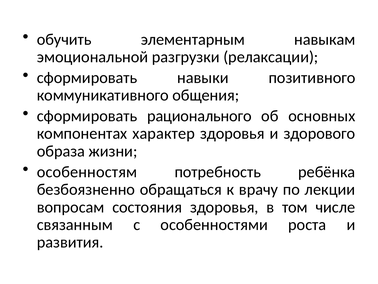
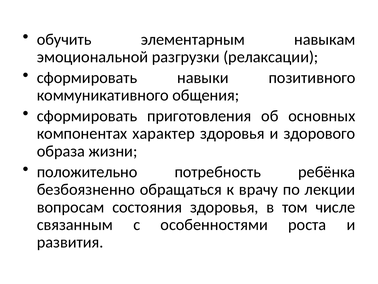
рационального: рационального -> приготовления (199, 116)
особенностям: особенностям -> положительно (87, 172)
